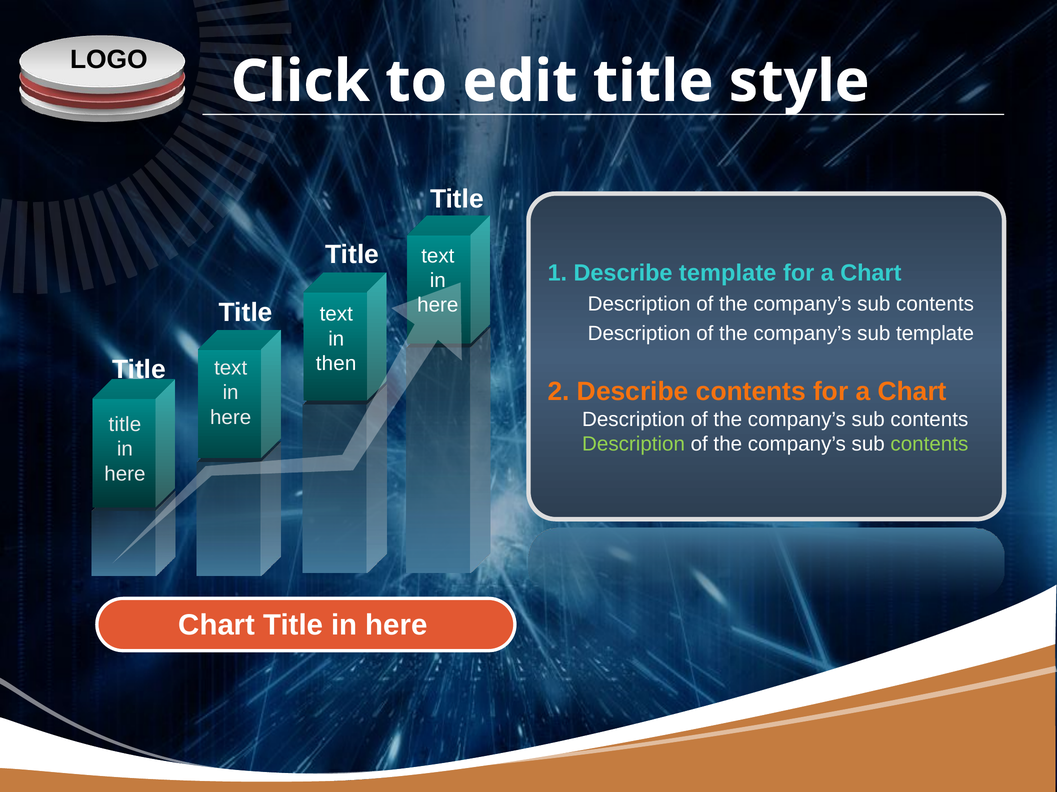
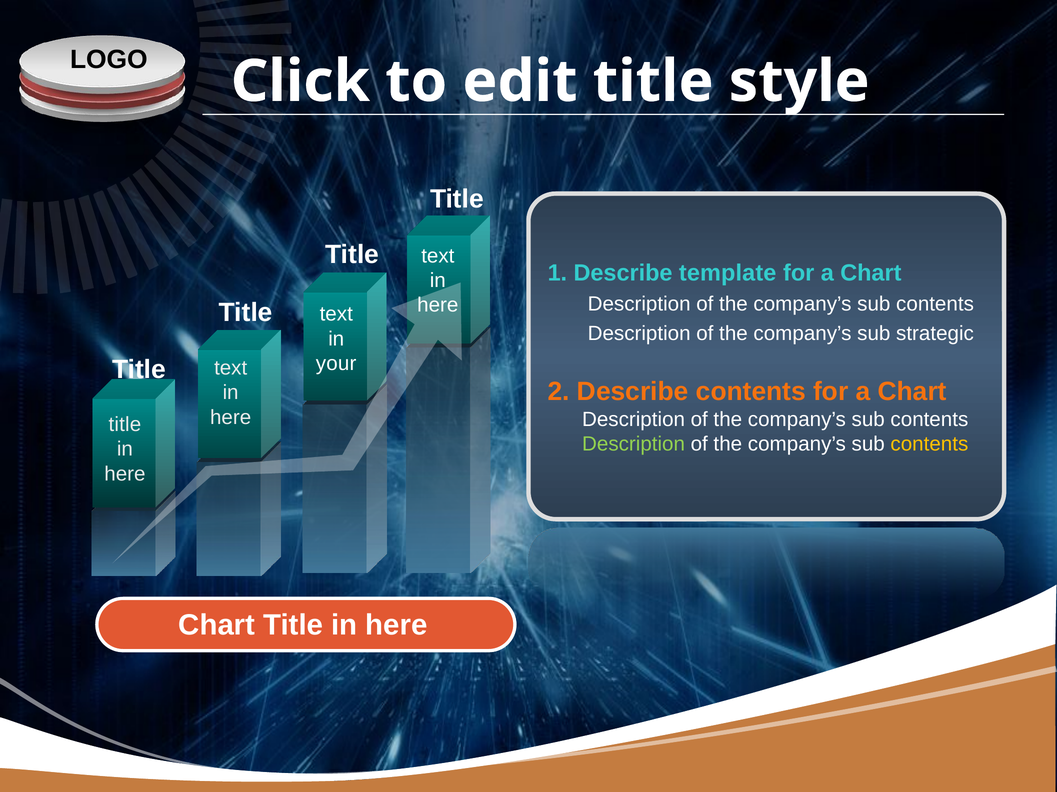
sub template: template -> strategic (935, 334)
then: then -> your (336, 364)
contents colour: light green -> yellow (929, 445)
